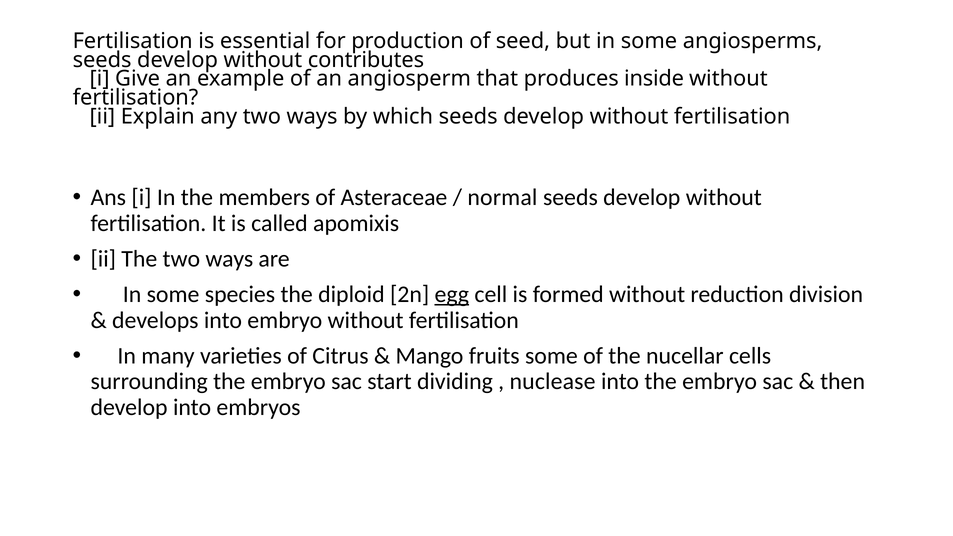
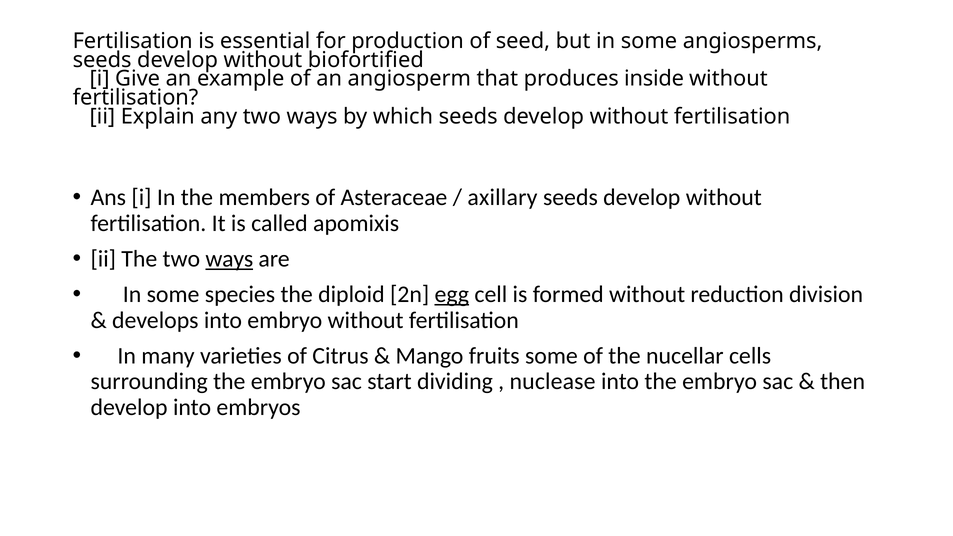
contributes: contributes -> biofortified (366, 60)
normal: normal -> axillary (502, 198)
ways underline: none -> present (229, 259)
